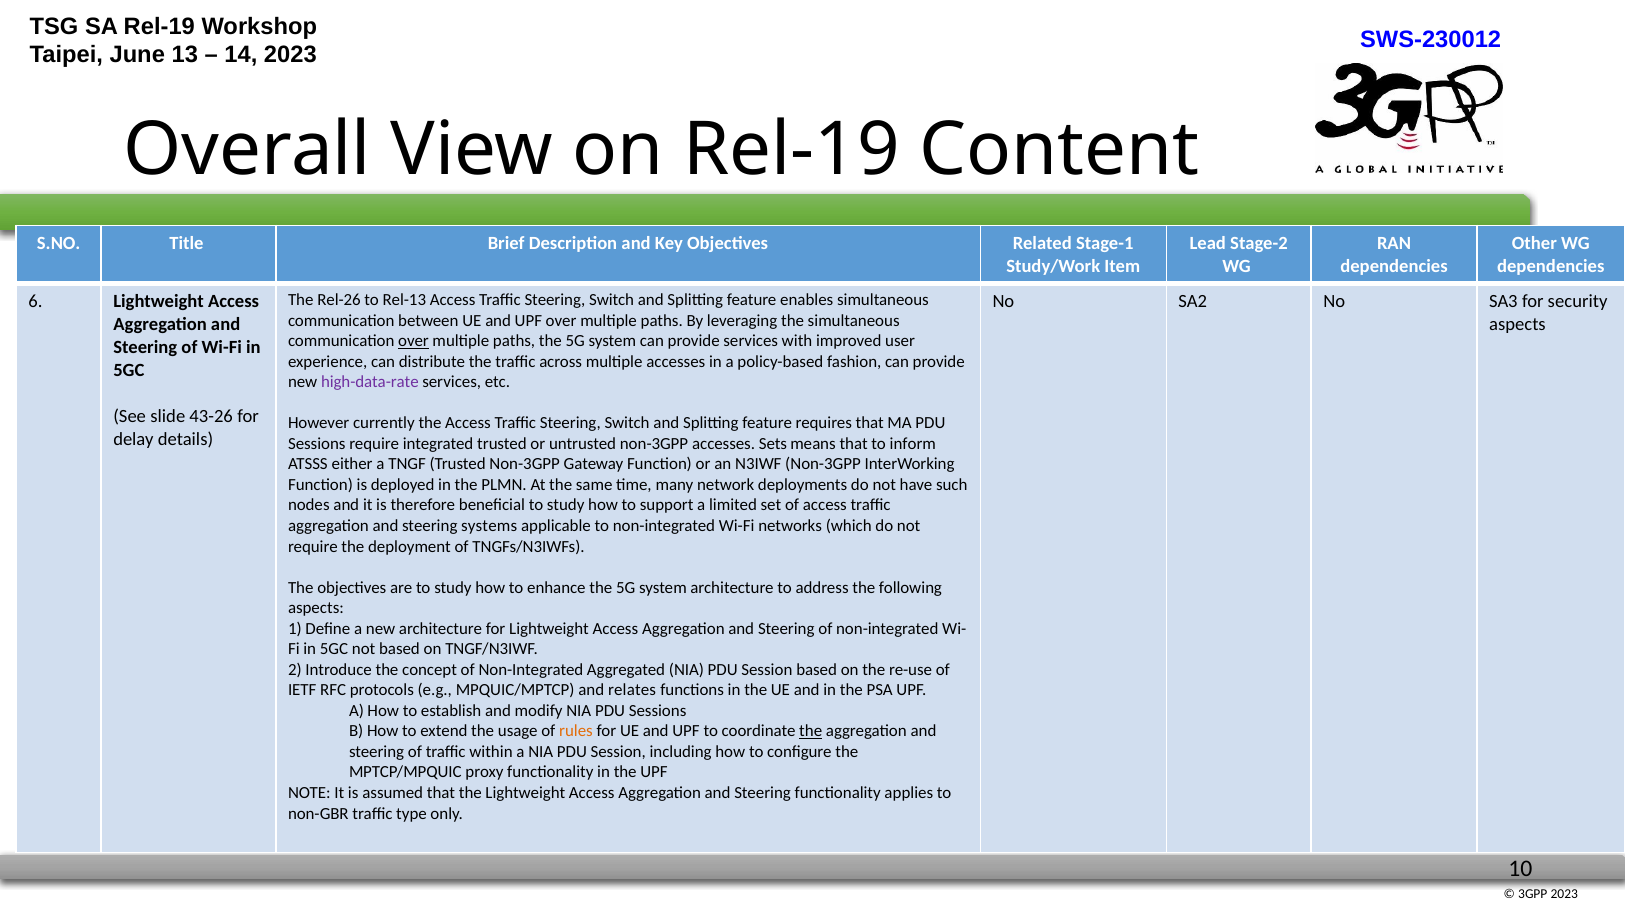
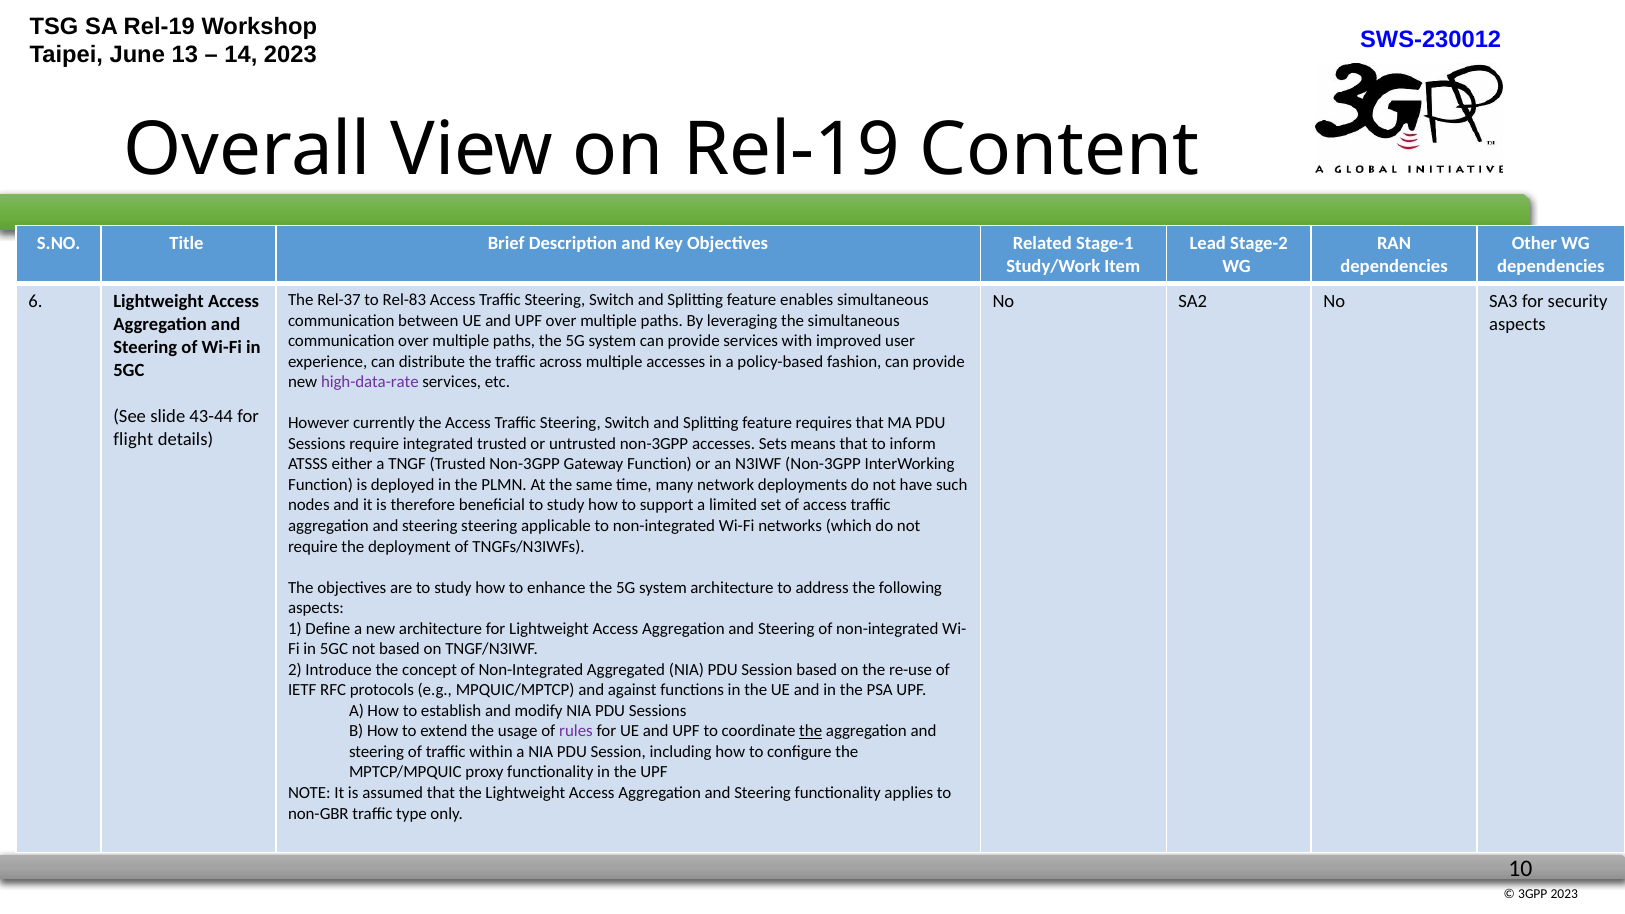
Rel-26: Rel-26 -> Rel-37 (339, 300)
Rel-13: Rel-13 -> Rel-83 (404, 300)
over underline: present -> none (414, 341)
43-26: 43-26 -> 43-44 (211, 416)
delay: delay -> flight (133, 439)
steering systems: systems -> steering (489, 526)
relates: relates -> against (632, 690)
rules colour: orange -> purple (576, 731)
